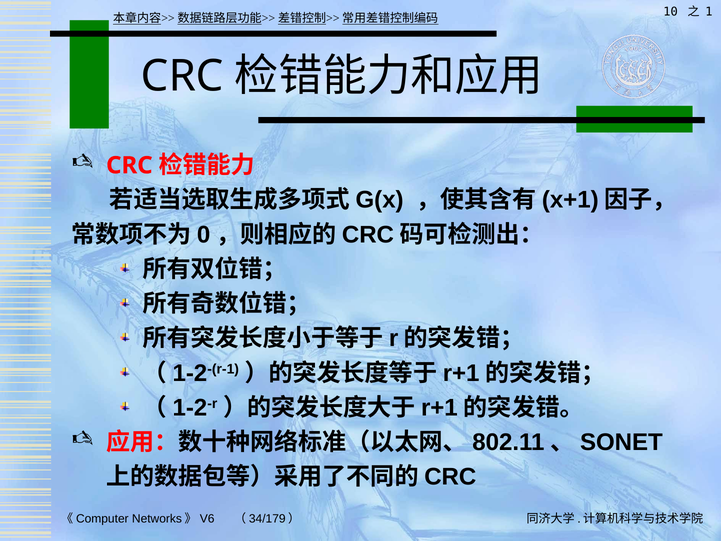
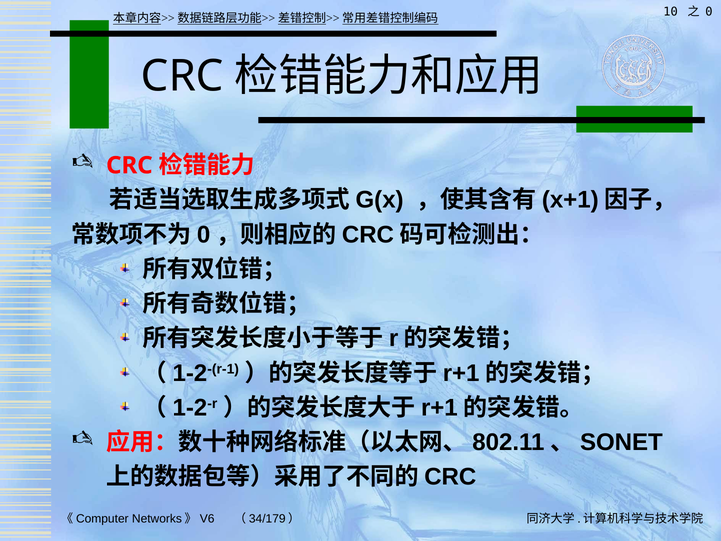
1: 1 -> 0 (709, 12)
